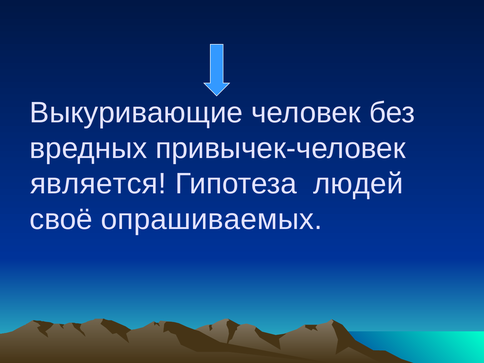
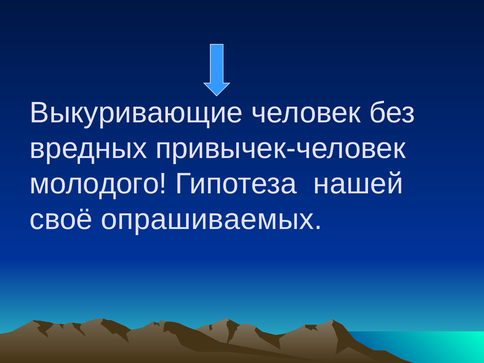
является: является -> молодого (98, 184)
людей: людей -> нашей (358, 184)
